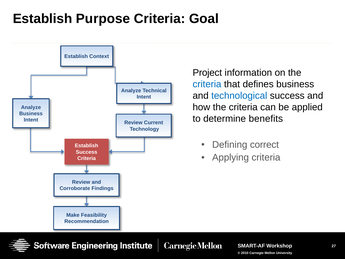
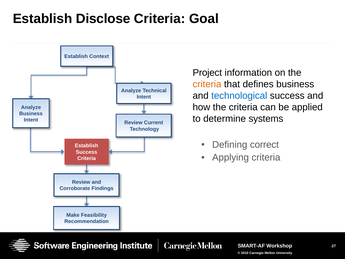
Purpose: Purpose -> Disclose (103, 19)
criteria colour: blue -> orange (207, 84)
benefits: benefits -> systems (266, 119)
